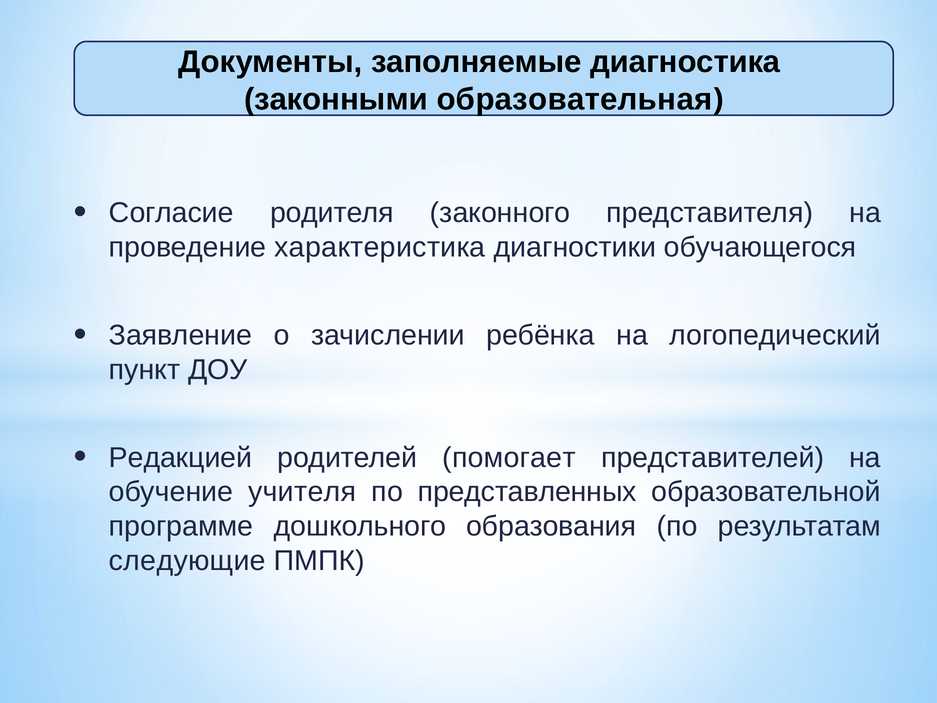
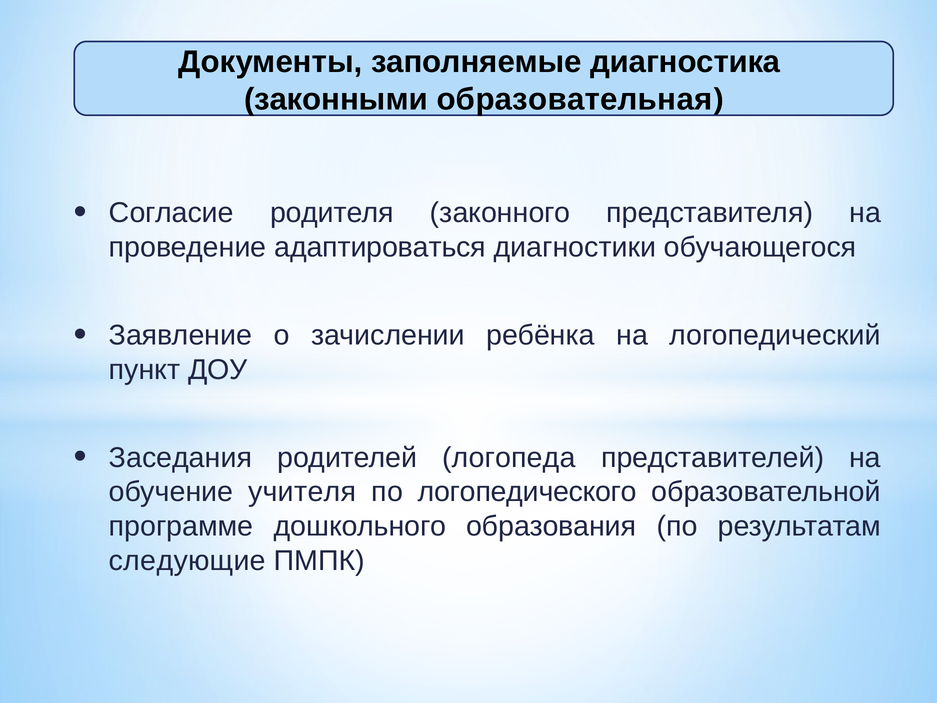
характеристика: характеристика -> адаптироваться (380, 247)
Редакцией: Редакцией -> Заседания (181, 458)
помогает: помогает -> логопеда (509, 458)
представленных: представленных -> логопедического (527, 492)
